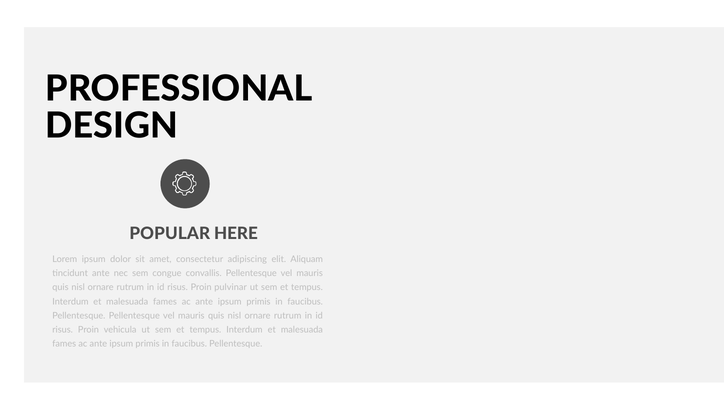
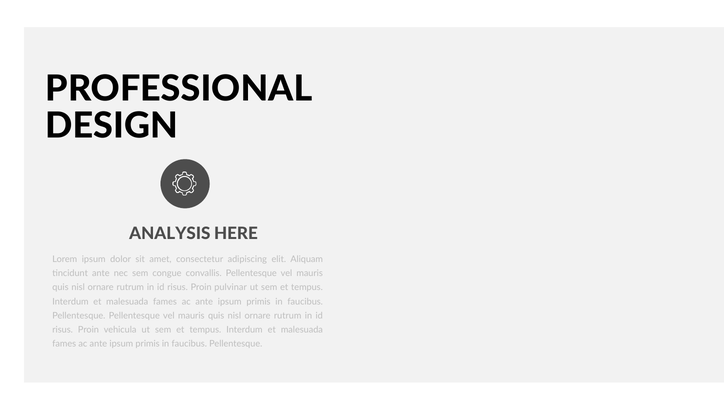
POPULAR: POPULAR -> ANALYSIS (170, 234)
